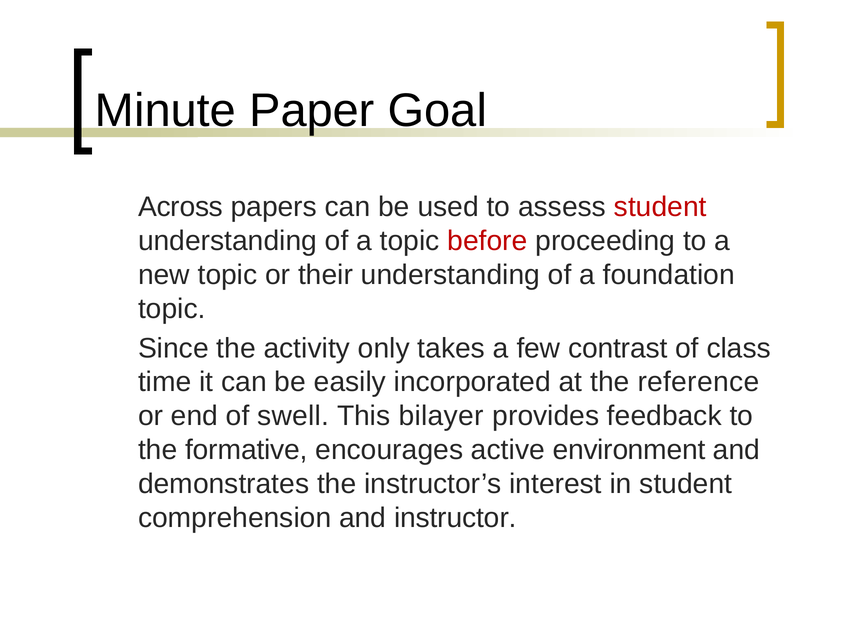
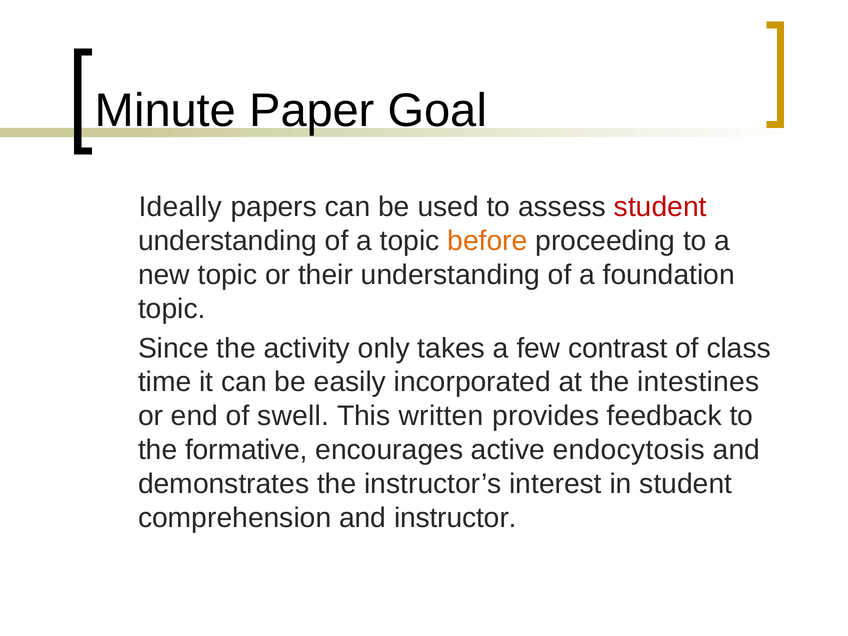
Across: Across -> Ideally (180, 207)
before colour: red -> orange (487, 241)
reference: reference -> intestines (698, 382)
bilayer: bilayer -> written (441, 416)
environment: environment -> endocytosis (629, 450)
